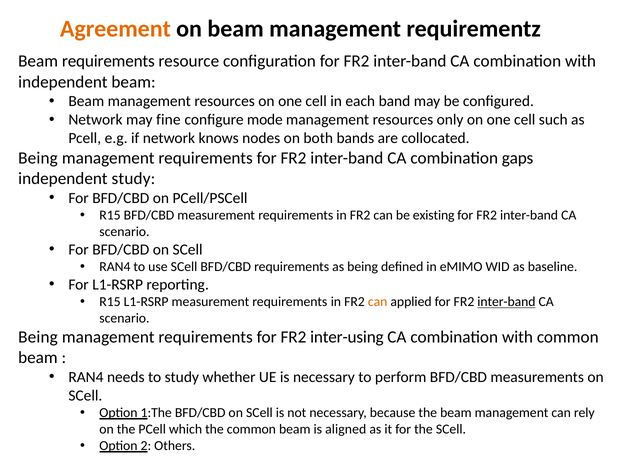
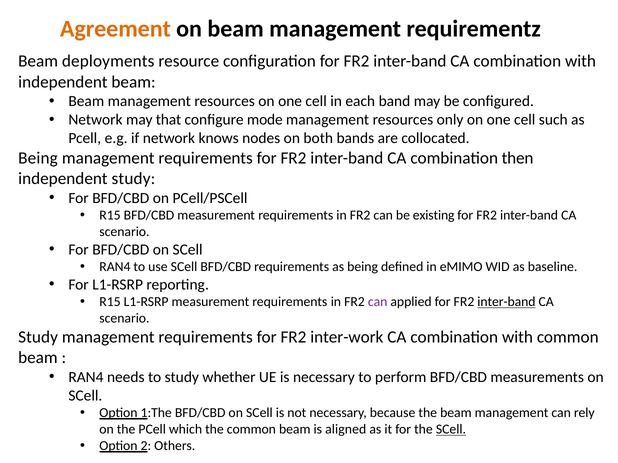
Beam requirements: requirements -> deployments (108, 61)
fine: fine -> that (169, 120)
gaps: gaps -> then (518, 158)
can colour: orange -> purple (378, 302)
Being: Being -> Study (38, 337)
inter-using: inter-using -> inter-work (347, 337)
SCell underline: none -> present (451, 430)
